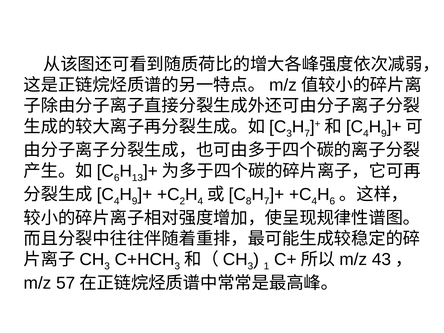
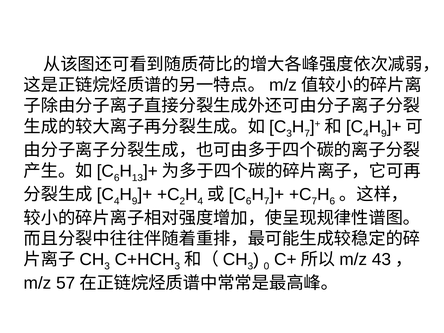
8: 8 -> 6 (249, 201)
4: 4 -> 7 (314, 201)
1: 1 -> 0 (267, 266)
